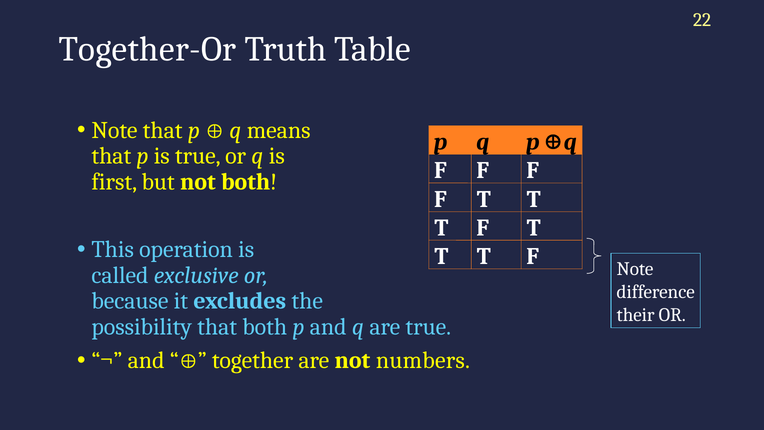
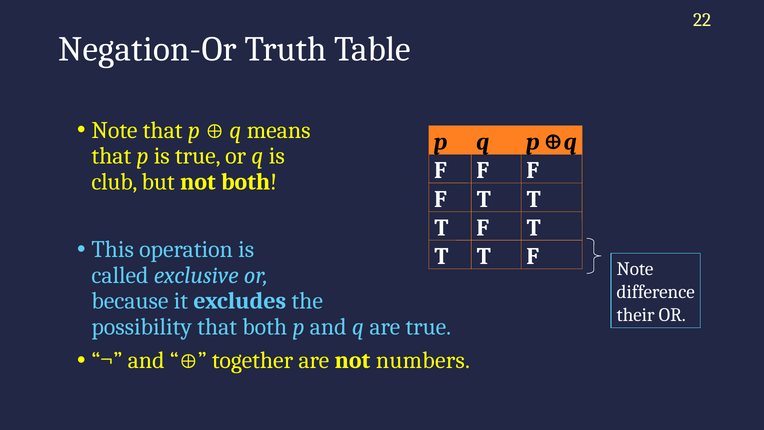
Together-Or: Together-Or -> Negation-Or (147, 49)
first: first -> club (114, 182)
